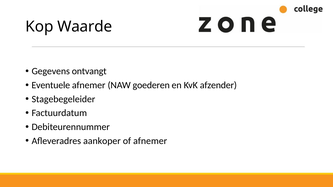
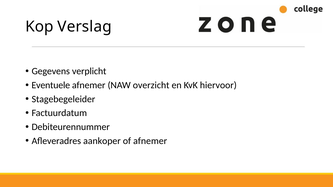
Waarde: Waarde -> Verslag (85, 27)
ontvangt: ontvangt -> verplicht (89, 71)
goederen: goederen -> overzicht (151, 85)
afzender: afzender -> hiervoor (218, 85)
